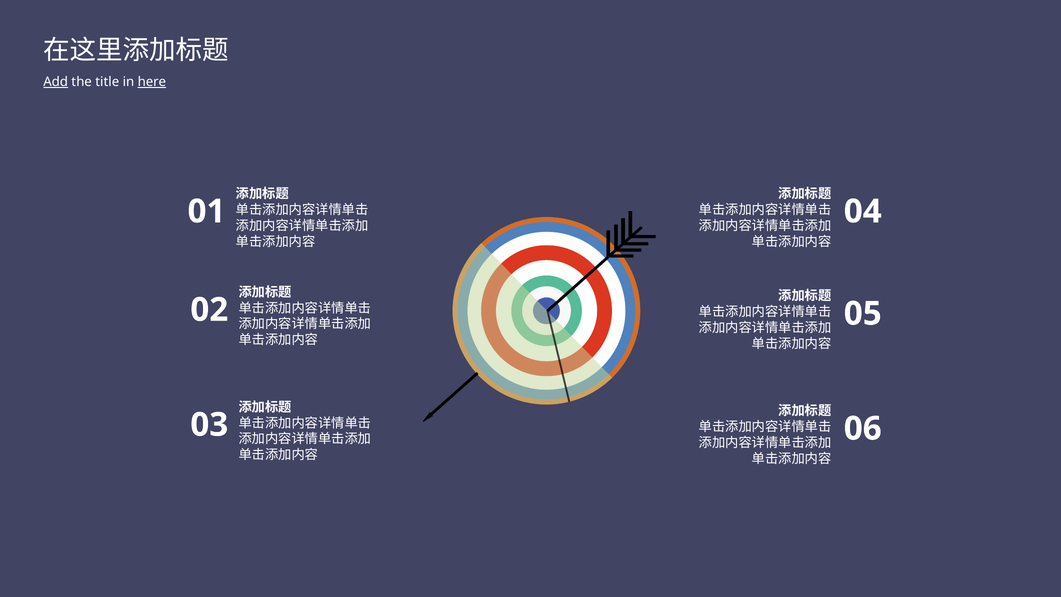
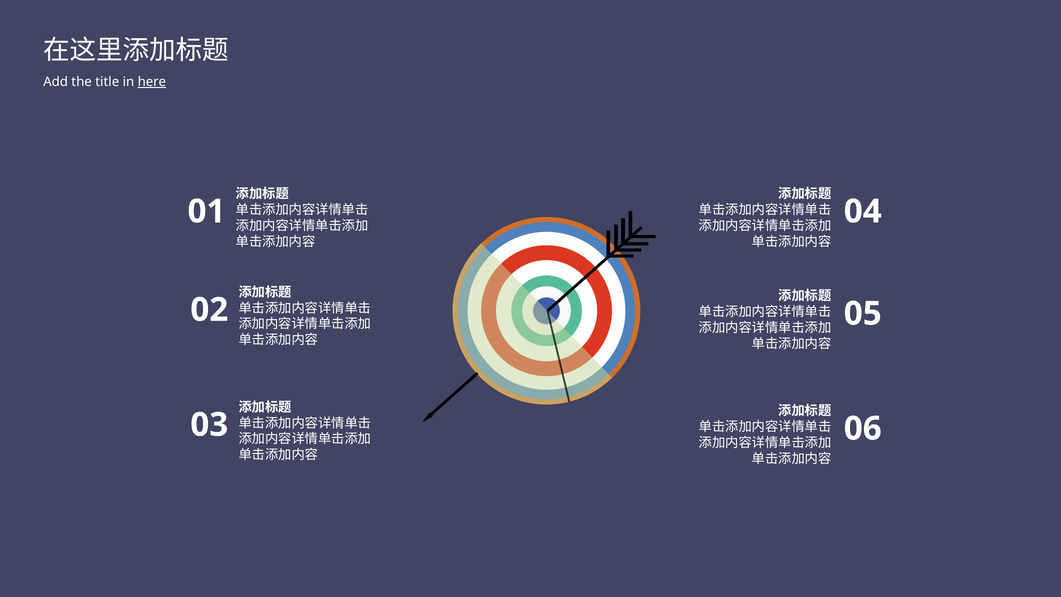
Add underline: present -> none (56, 82)
